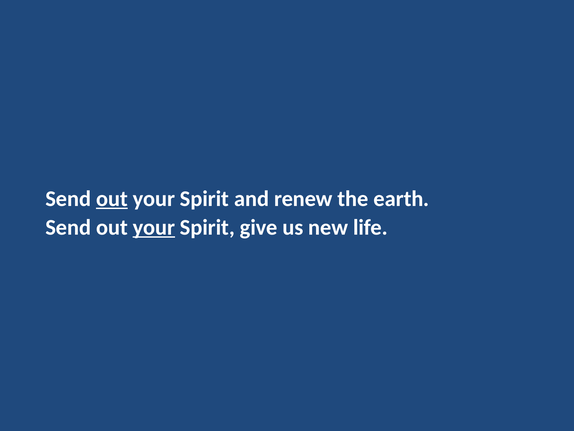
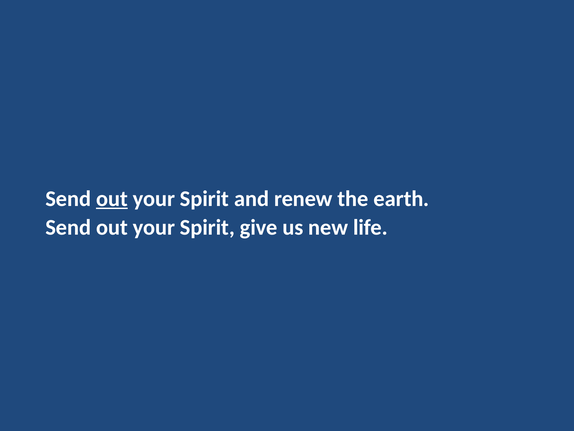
your underline: present -> none (154, 227)
